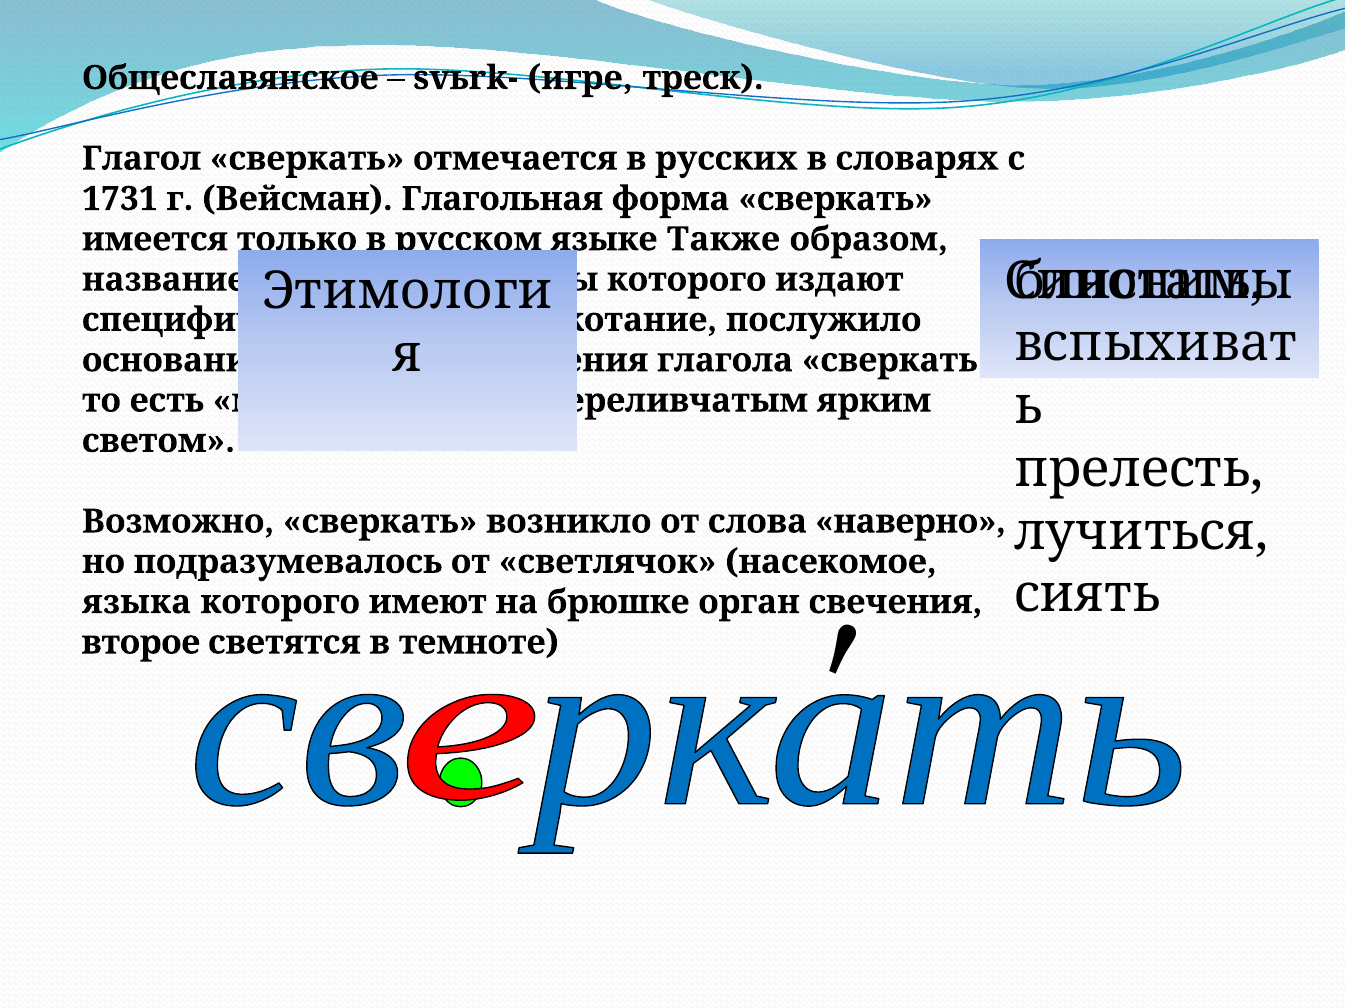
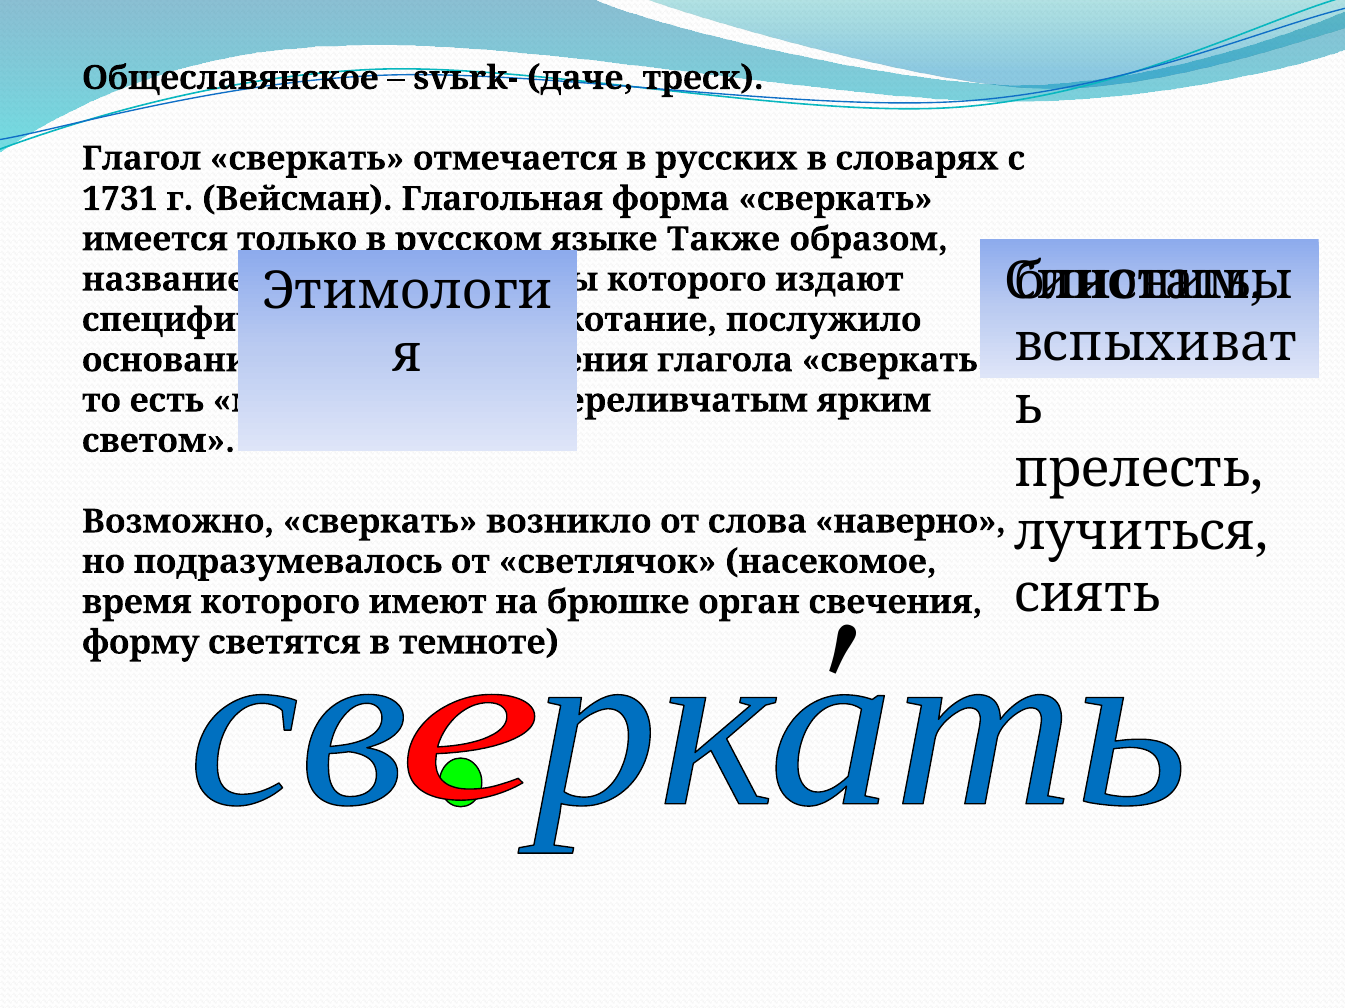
игре: игре -> даче (580, 78)
языка: языка -> время (137, 603)
второе: второе -> форму (141, 643)
